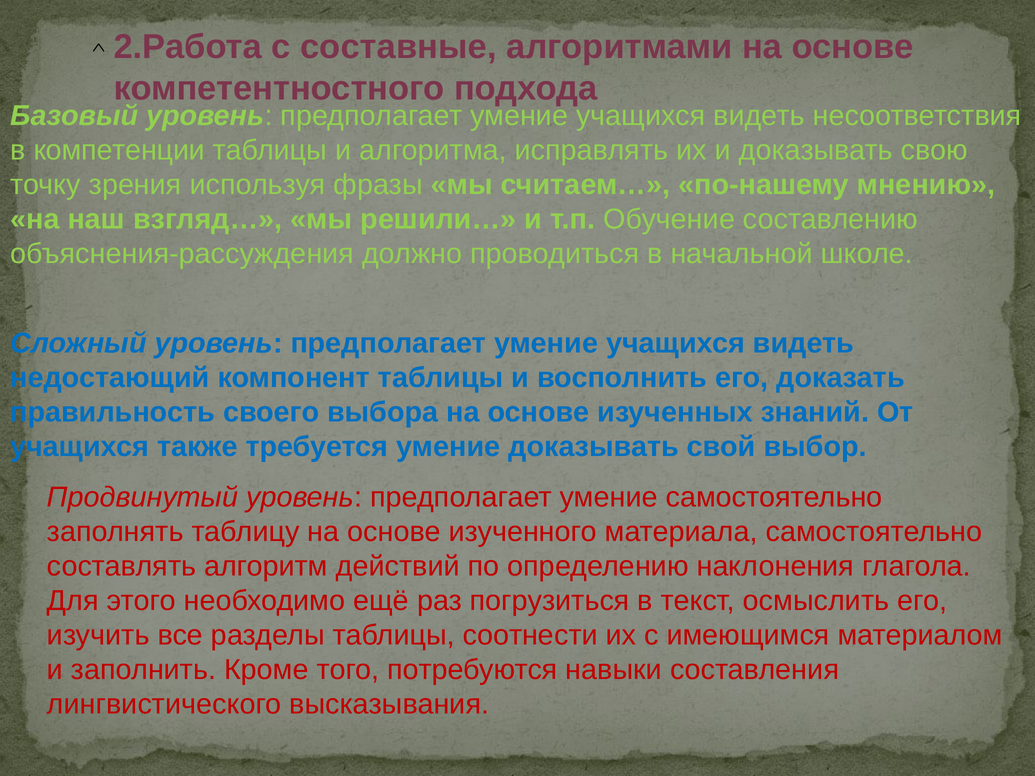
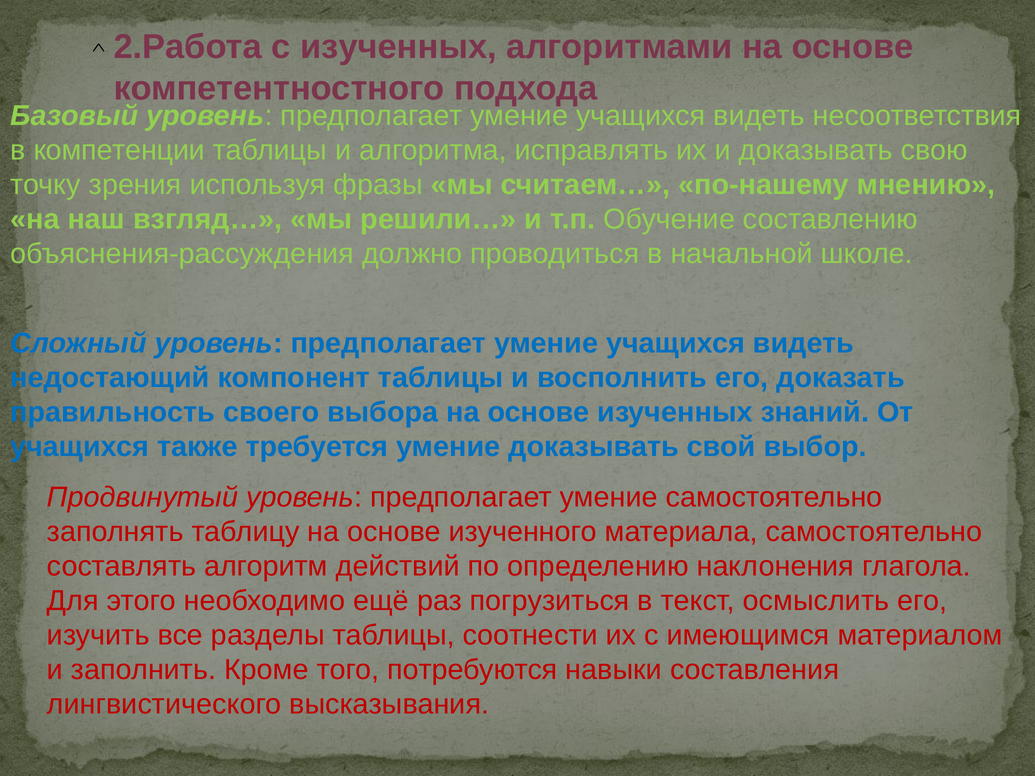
с составные: составные -> изученных (399, 47)
